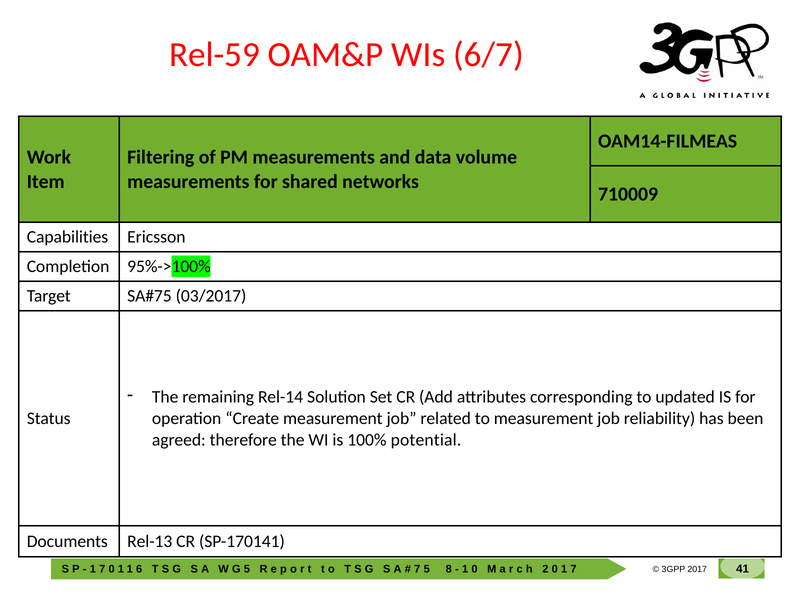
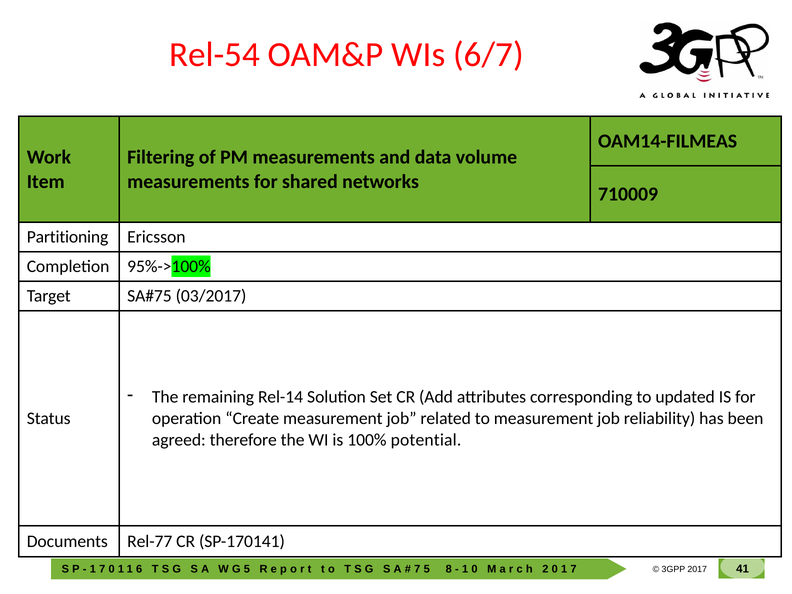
Rel-59: Rel-59 -> Rel-54 (215, 55)
Capabilities: Capabilities -> Partitioning (68, 237)
Rel-13: Rel-13 -> Rel-77 (150, 542)
